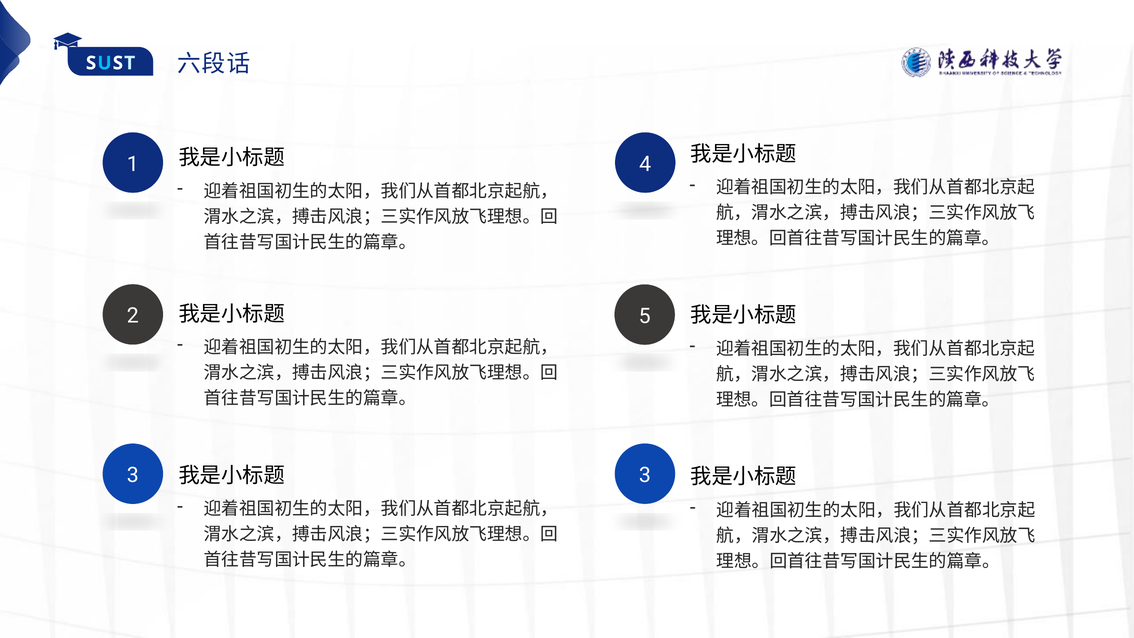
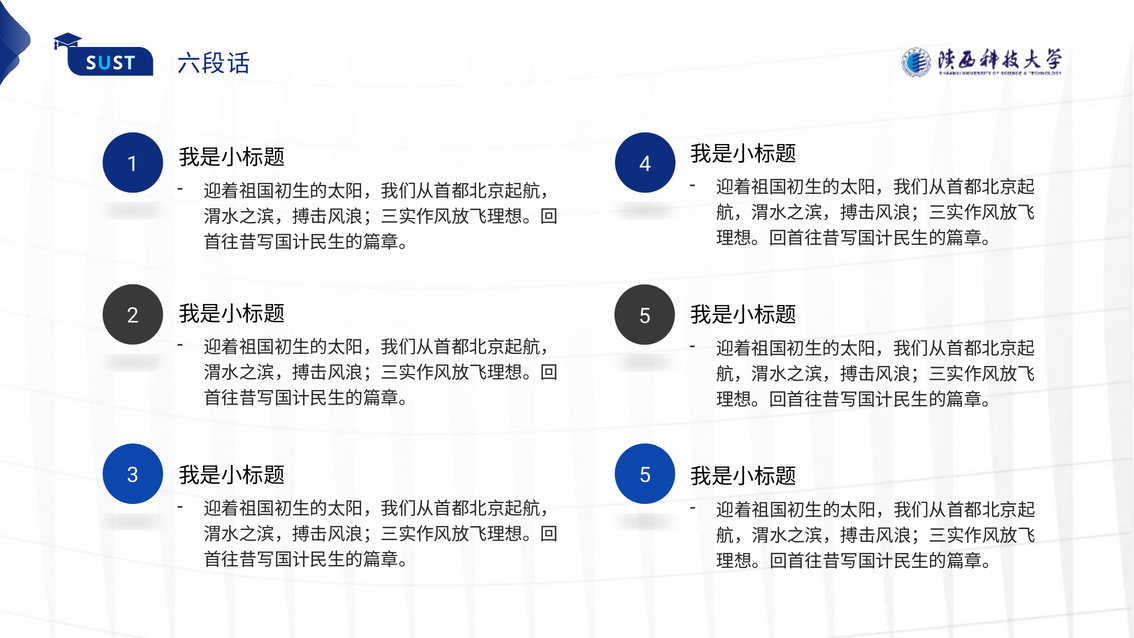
3 3: 3 -> 5 (645, 475)
